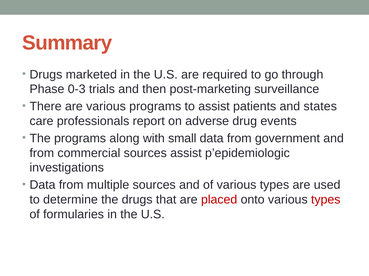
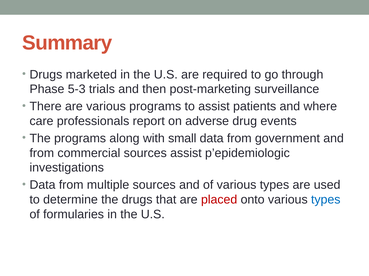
0-3: 0-3 -> 5-3 (77, 89)
states: states -> where (320, 107)
types colour: red -> blue (326, 200)
